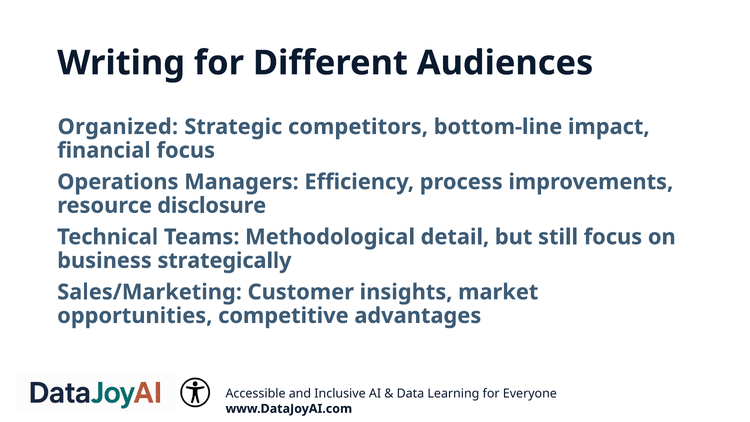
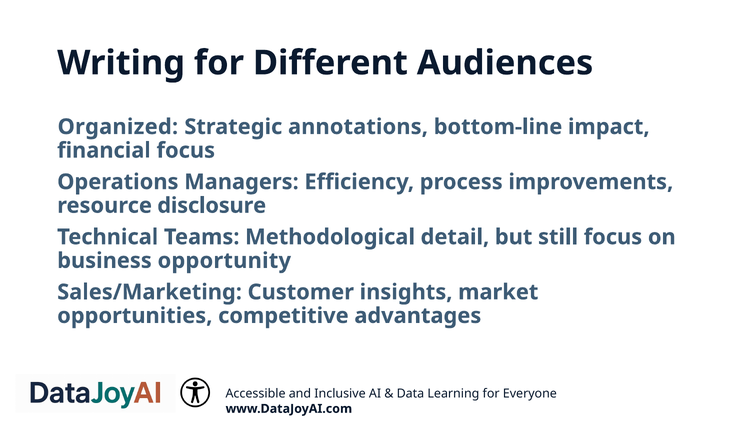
competitors: competitors -> annotations (358, 127)
strategically: strategically -> opportunity (224, 261)
